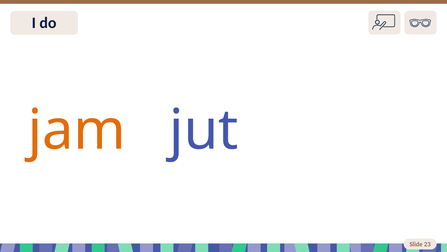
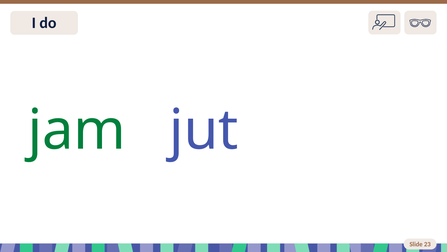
jam colour: orange -> green (77, 130)
